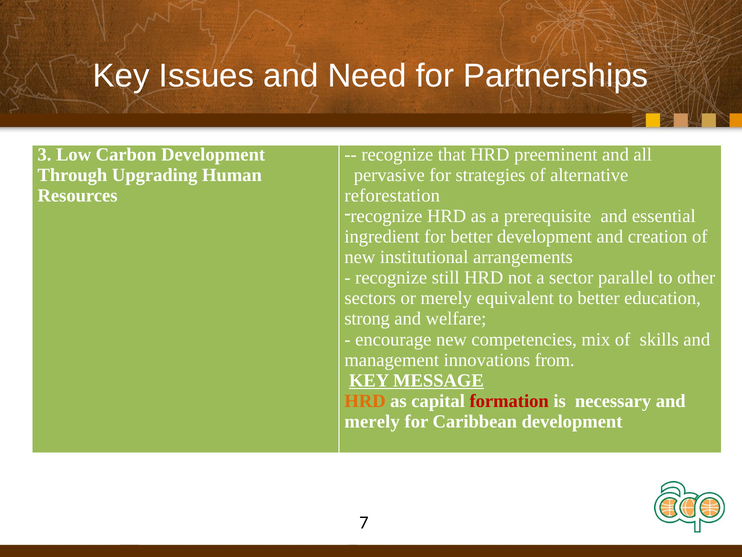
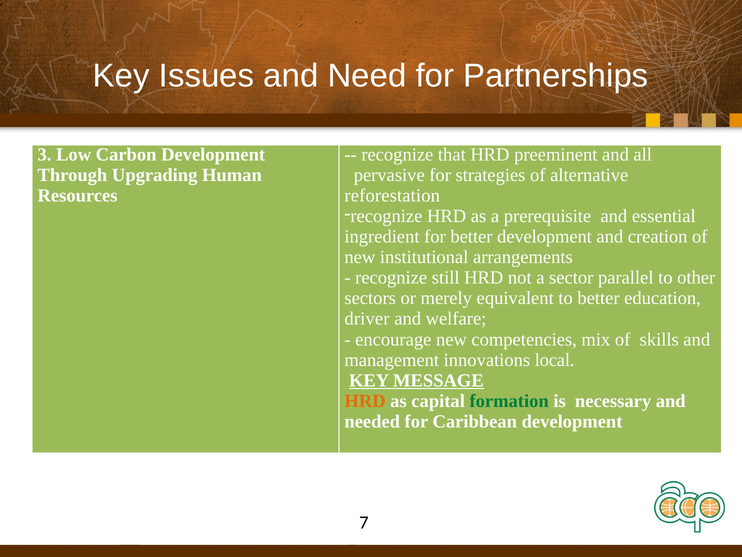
strong: strong -> driver (367, 319)
from: from -> local (555, 360)
formation colour: red -> green (509, 401)
merely: merely -> needed (372, 421)
